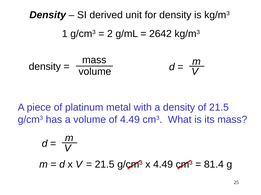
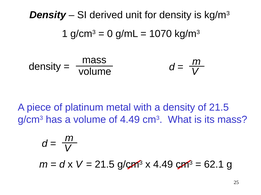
2: 2 -> 0 (110, 34)
2642: 2642 -> 1070 (160, 34)
81.4: 81.4 -> 62.1 (214, 165)
